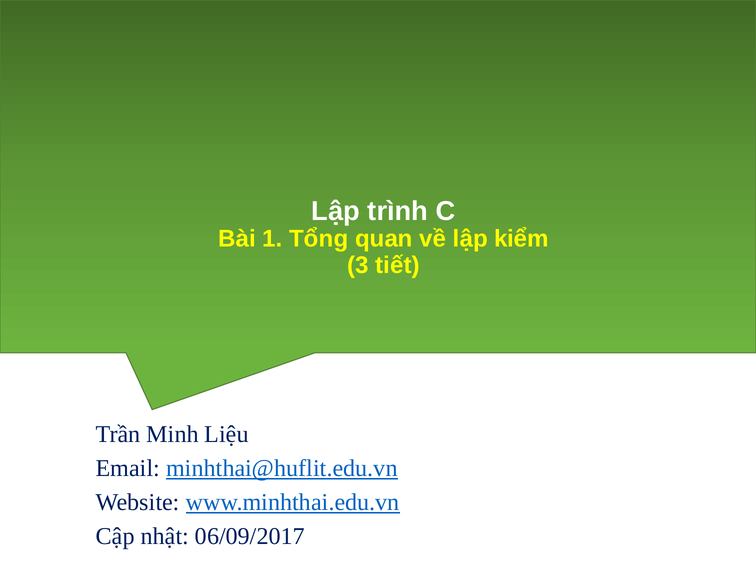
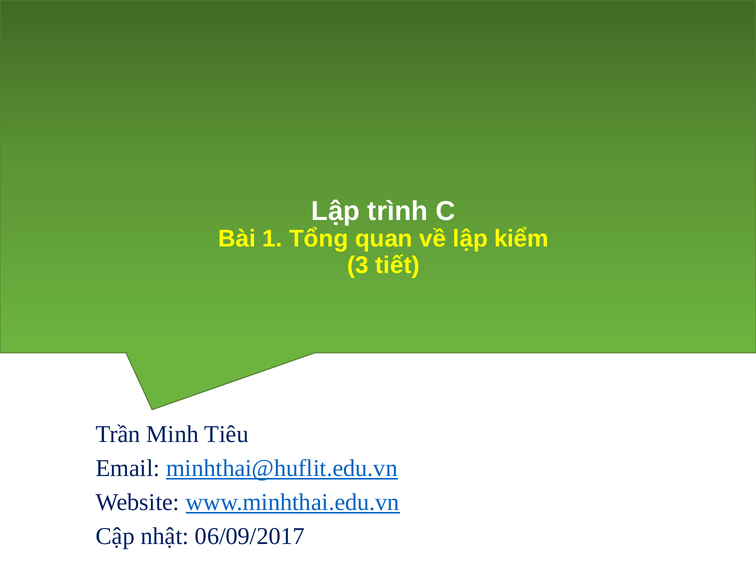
Liệu: Liệu -> Tiêu (227, 434)
